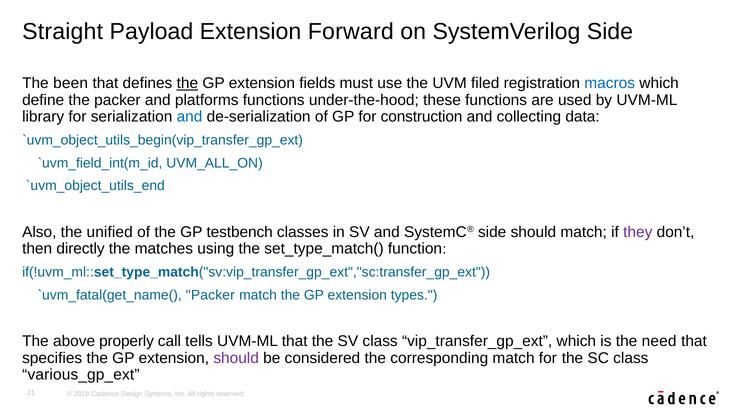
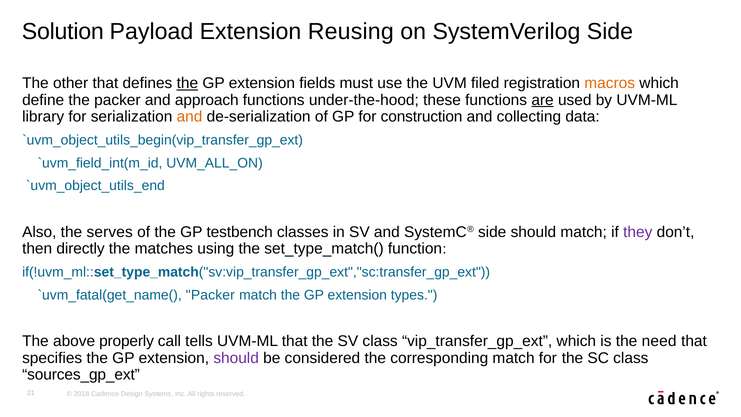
Straight: Straight -> Solution (63, 32)
Forward: Forward -> Reusing (351, 32)
been: been -> other (71, 83)
macros colour: blue -> orange (610, 83)
platforms: platforms -> approach (207, 100)
are underline: none -> present (543, 100)
and colour: blue -> orange (190, 117)
unified: unified -> serves (110, 232)
various_gp_ext: various_gp_ext -> sources_gp_ext (81, 374)
